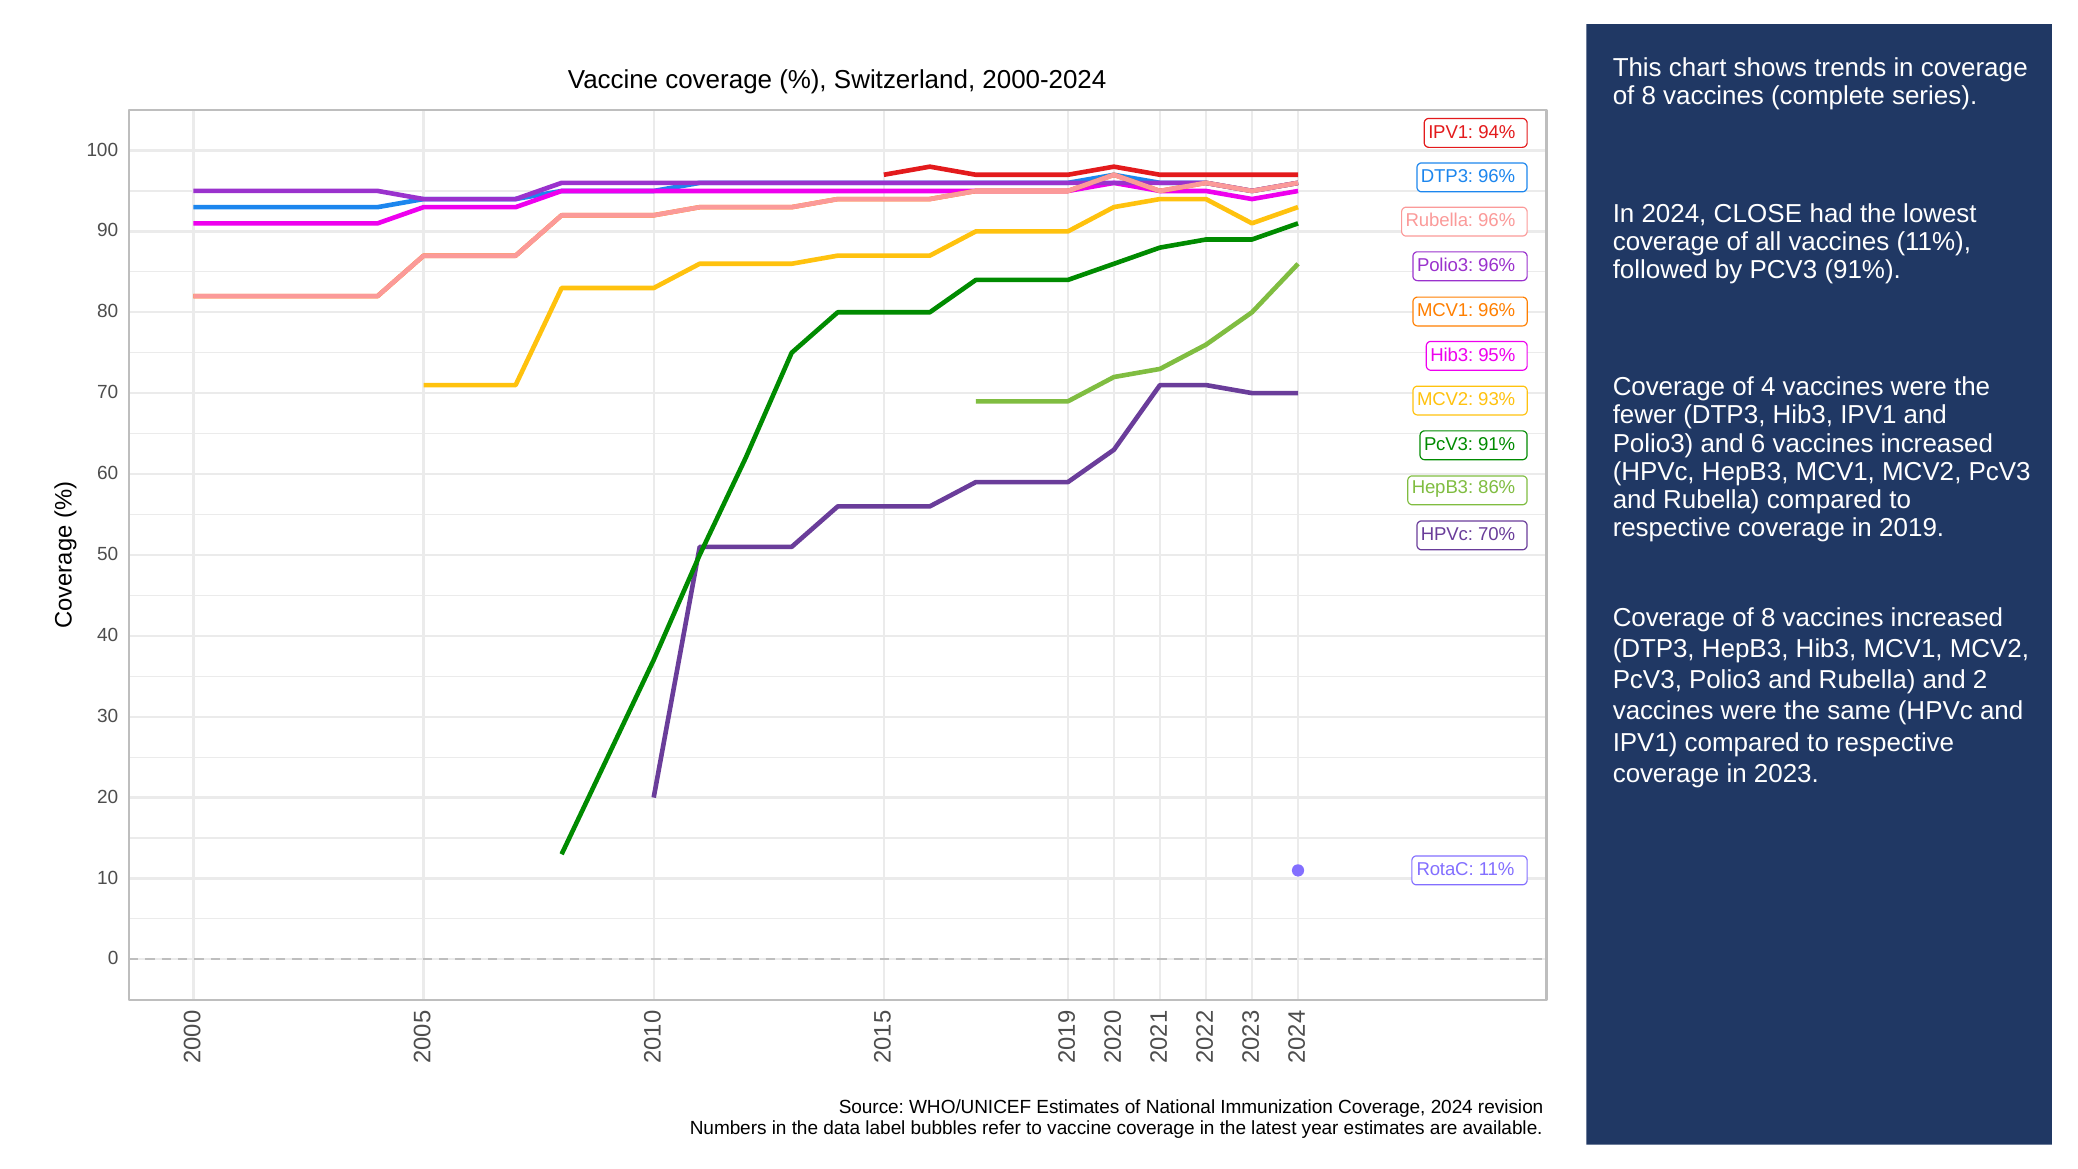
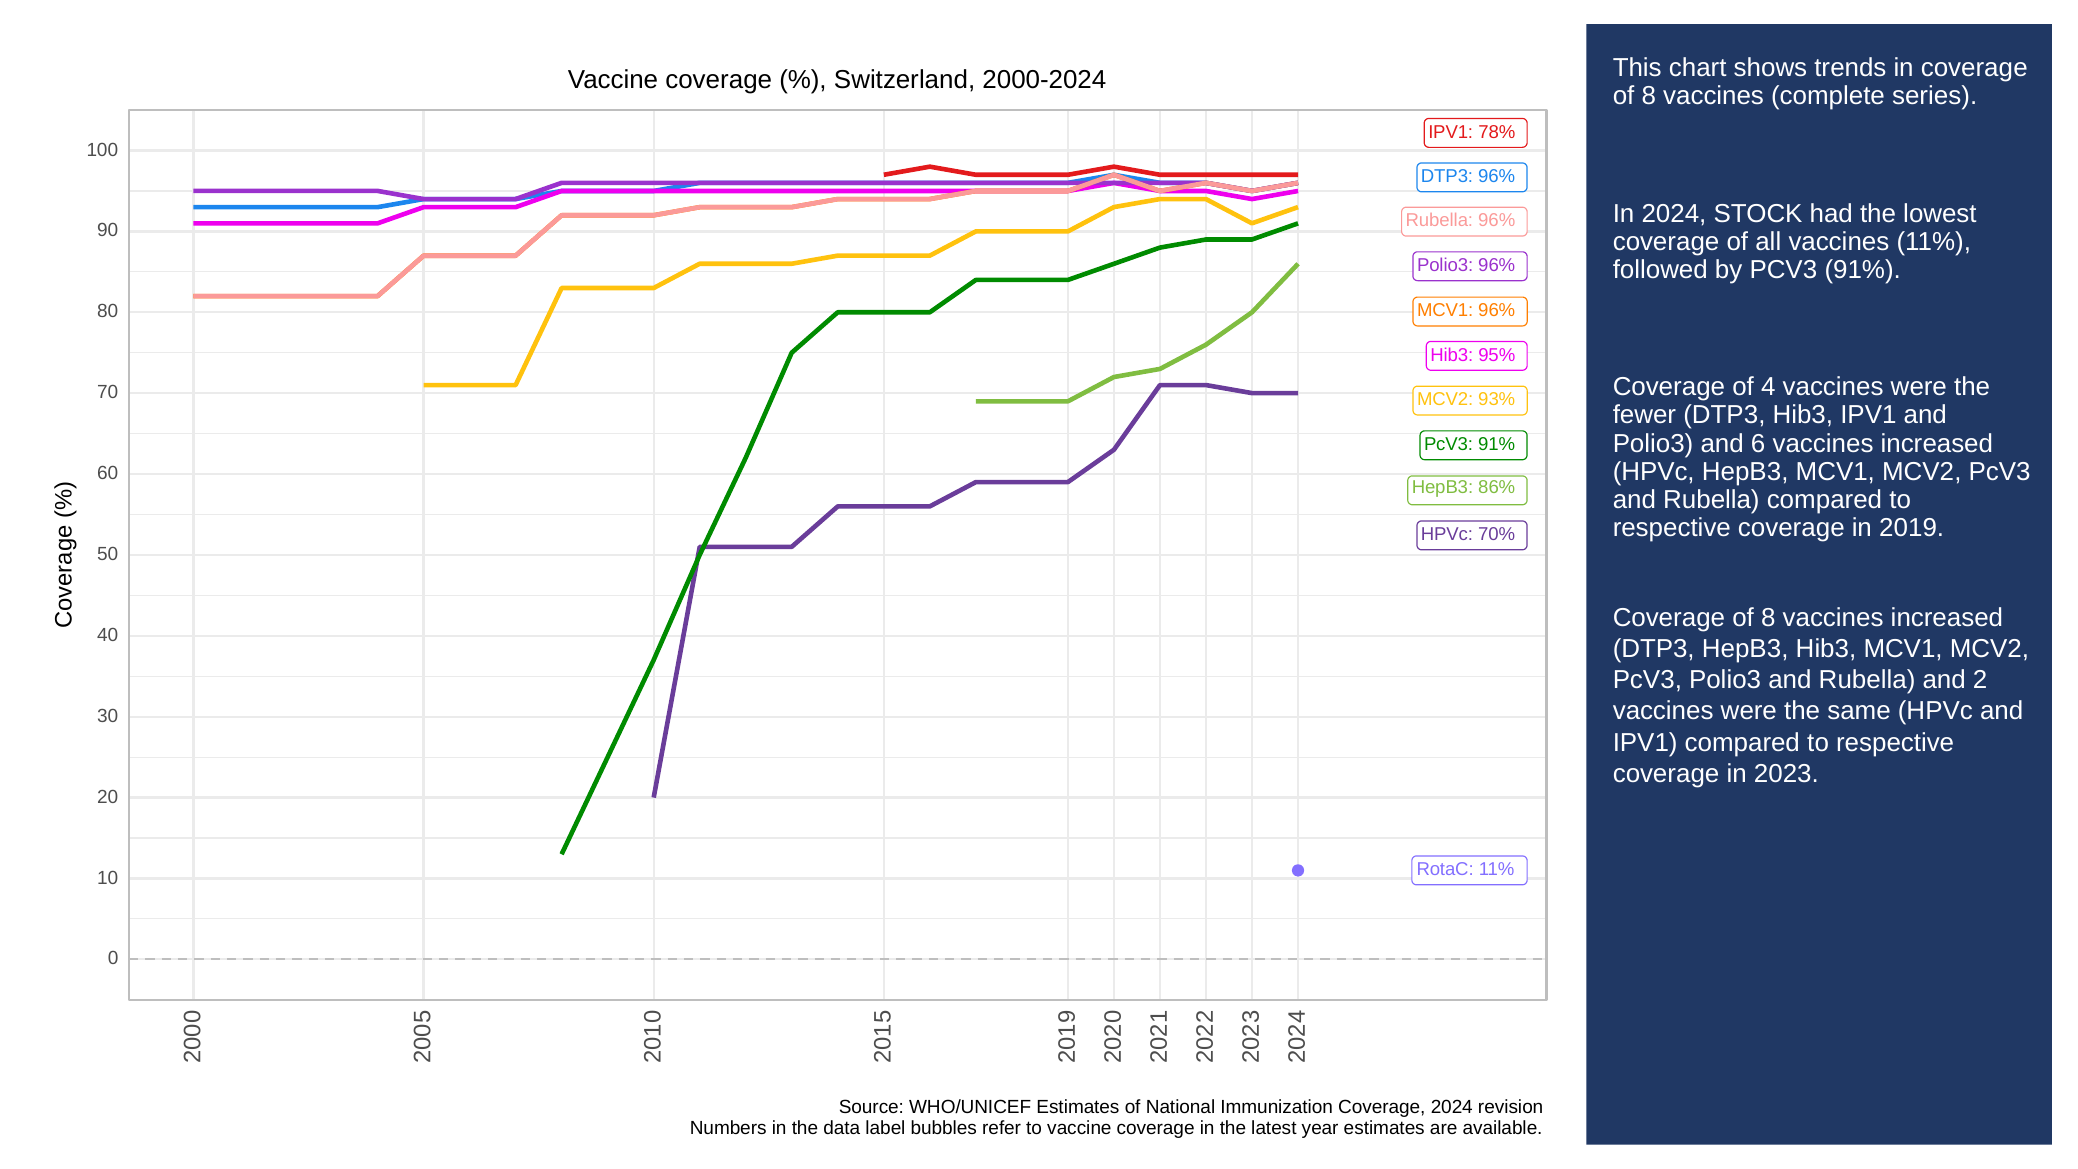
94%: 94% -> 78% (1497, 132)
CLOSE: CLOSE -> STOCK (1758, 214)
